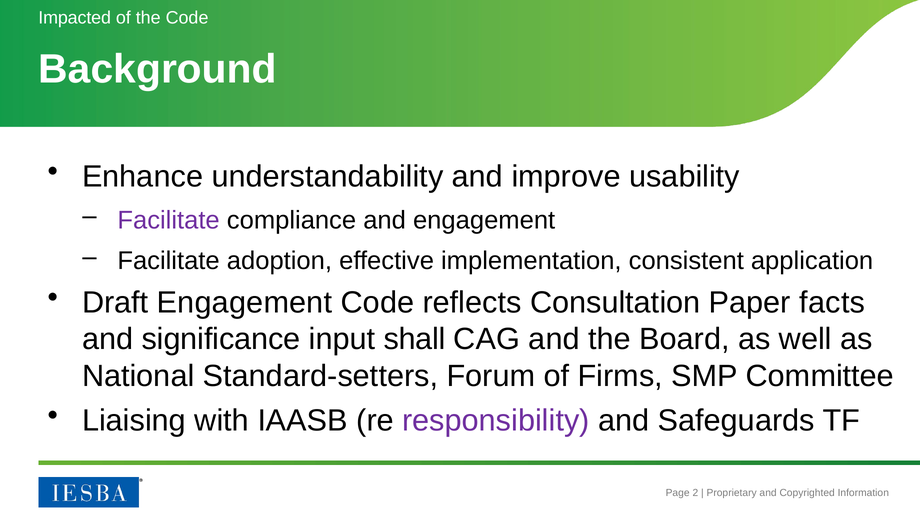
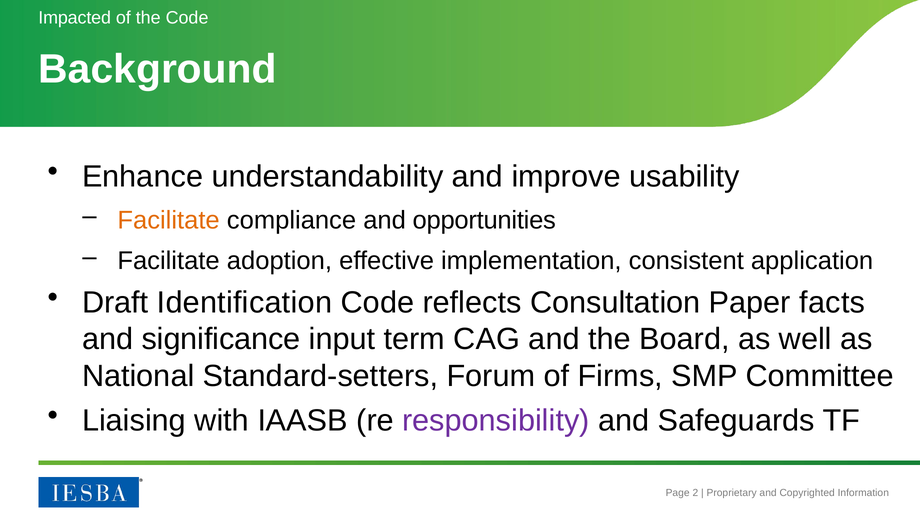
Facilitate colour: purple -> orange (169, 220)
and engagement: engagement -> opportunities (484, 220)
Draft Engagement: Engagement -> Identification (244, 302)
shall: shall -> term (414, 339)
